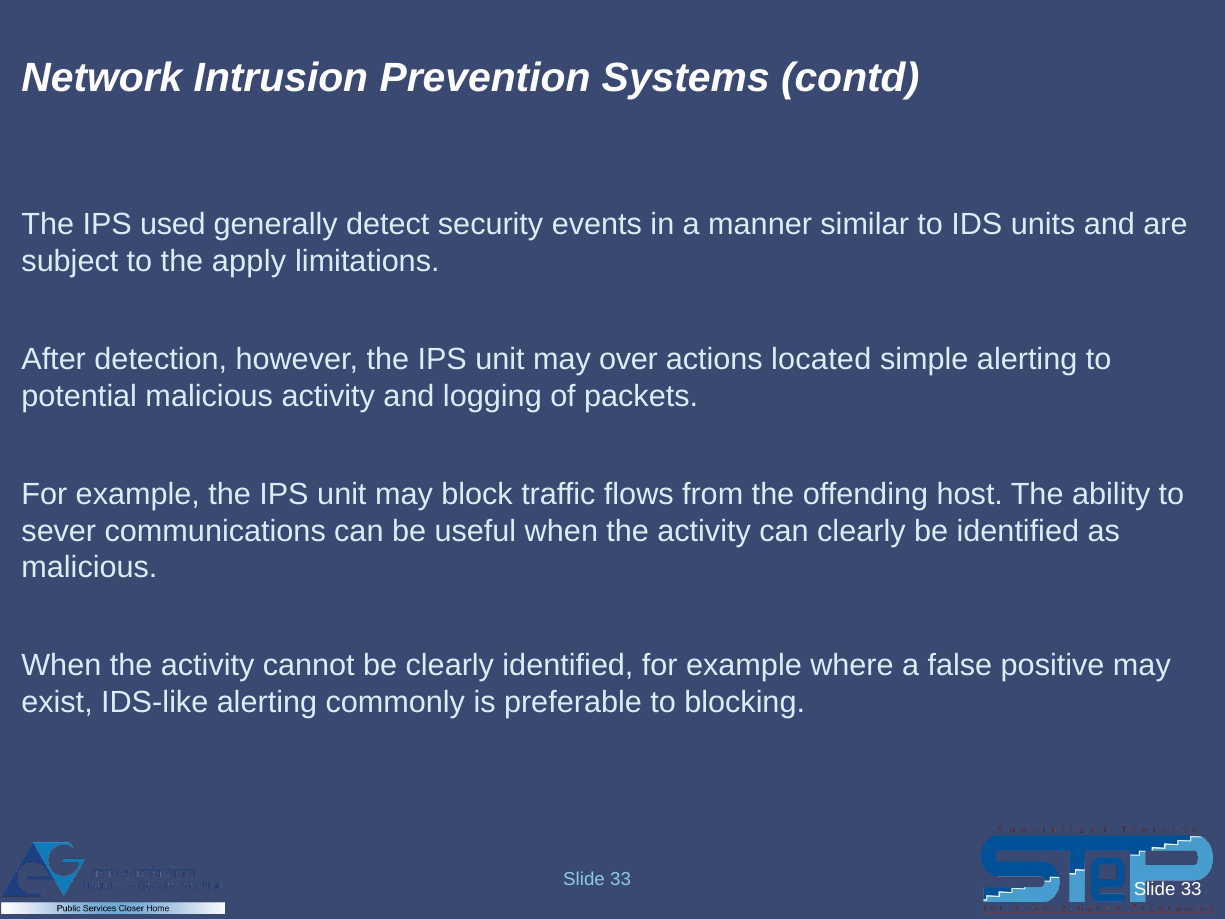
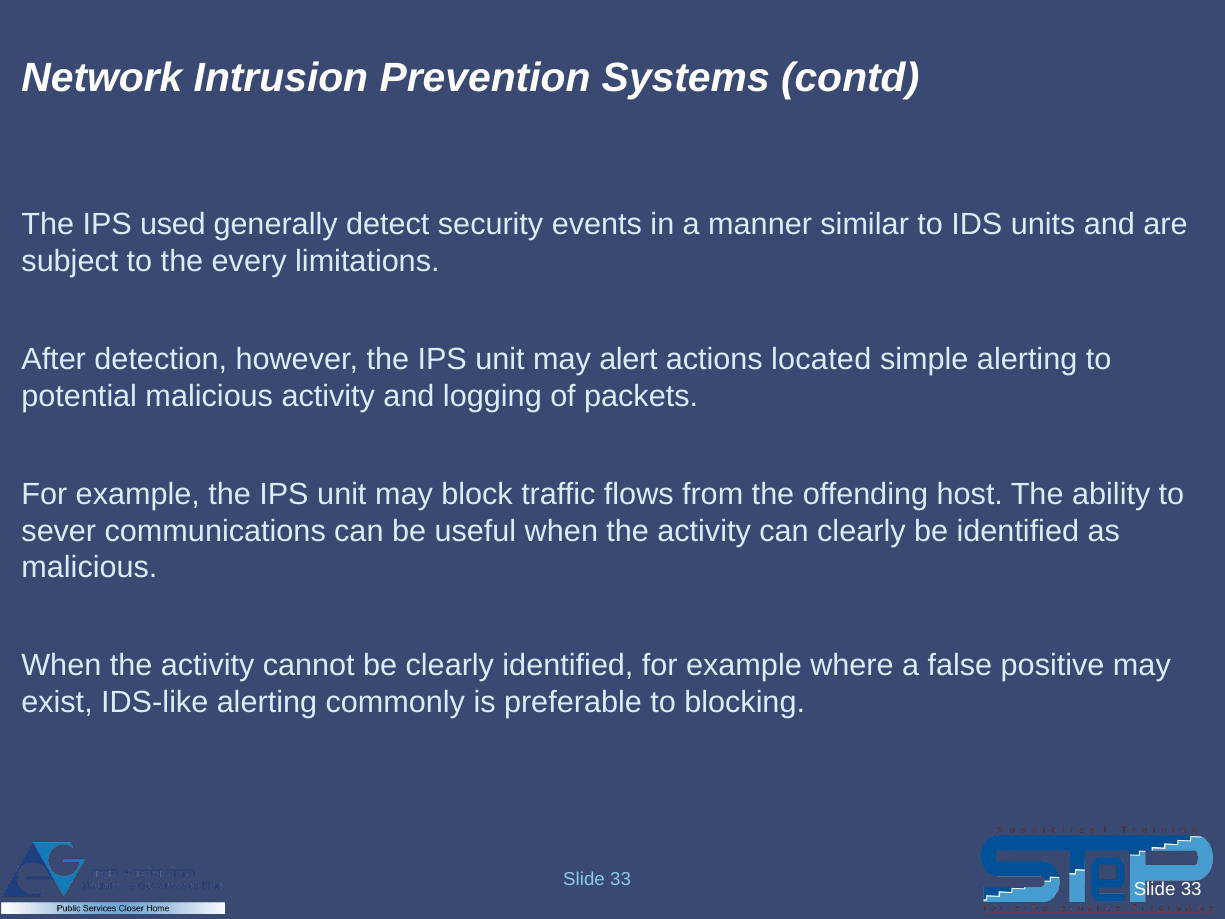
apply: apply -> every (249, 261)
over: over -> alert (628, 359)
